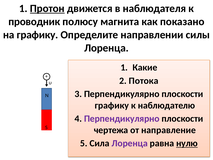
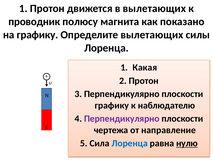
Протон underline: present -> none (47, 9)
в наблюдателя: наблюдателя -> вылетающих (154, 9)
Определите направлении: направлении -> вылетающих (152, 35)
Какие: Какие -> Какая (145, 67)
2 Потока: Потока -> Протон (144, 81)
Лоренца colour: purple -> blue (130, 143)
